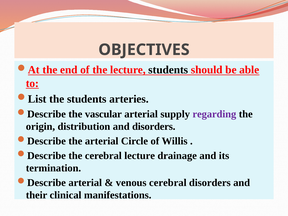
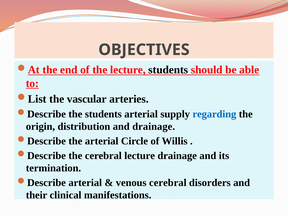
the students: students -> vascular (87, 99)
the vascular: vascular -> students (103, 114)
regarding colour: purple -> blue (214, 114)
and disorders: disorders -> drainage (154, 126)
